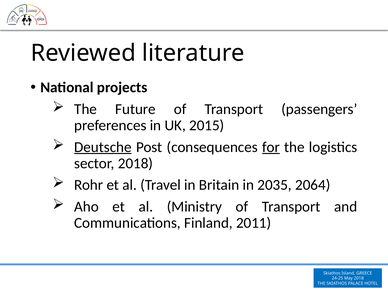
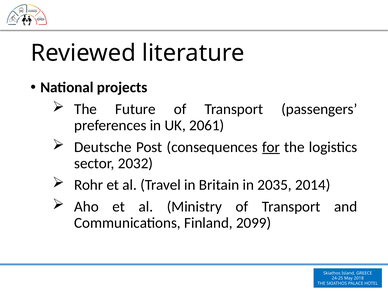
2015: 2015 -> 2061 (207, 125)
Deutsche underline: present -> none (103, 147)
sector 2018: 2018 -> 2032 (135, 163)
2064: 2064 -> 2014 (313, 185)
2011: 2011 -> 2099 (254, 223)
